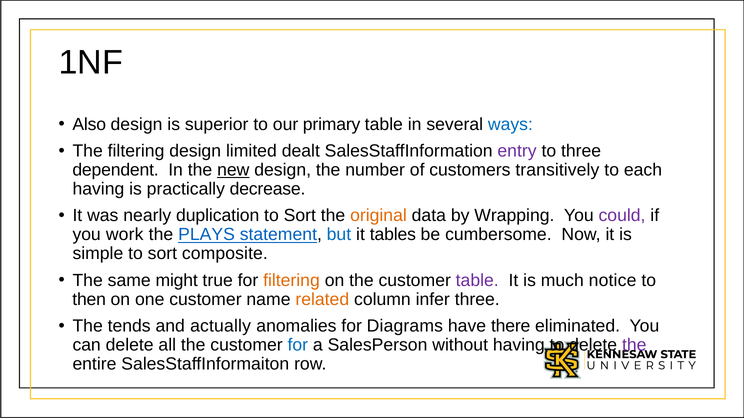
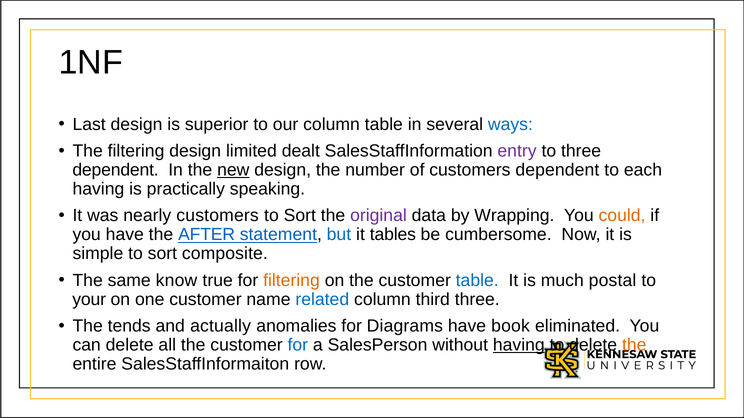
Also: Also -> Last (89, 124)
our primary: primary -> column (332, 124)
customers transitively: transitively -> dependent (557, 170)
decrease: decrease -> speaking (267, 189)
nearly duplication: duplication -> customers (218, 216)
original colour: orange -> purple (378, 216)
could colour: purple -> orange (622, 216)
you work: work -> have (125, 235)
PLAYS: PLAYS -> AFTER (207, 235)
might: might -> know (176, 281)
table colour: purple -> blue (477, 281)
notice: notice -> postal (613, 281)
then: then -> your (89, 300)
related colour: orange -> blue (322, 300)
infer: infer -> third (433, 300)
there: there -> book (511, 326)
having underline: none -> present (519, 345)
the colour: purple -> orange (634, 345)
